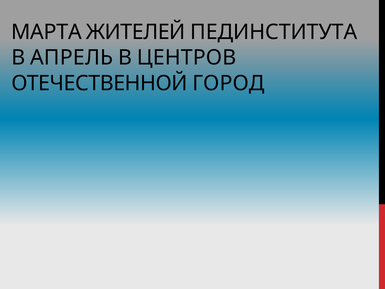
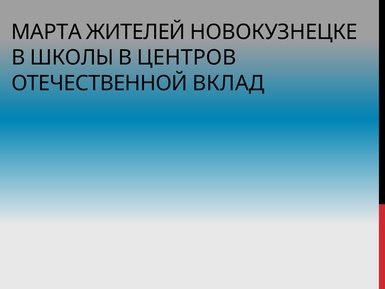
ПЕДИНСТИТУТА: ПЕДИНСТИТУТА -> НОВОКУЗНЕЦКЕ (274, 32)
АПРЕЛЬ: АПРЕЛЬ -> ШКОЛЫ (72, 58)
ГОРОД: ГОРОД -> ВКЛАД (228, 83)
